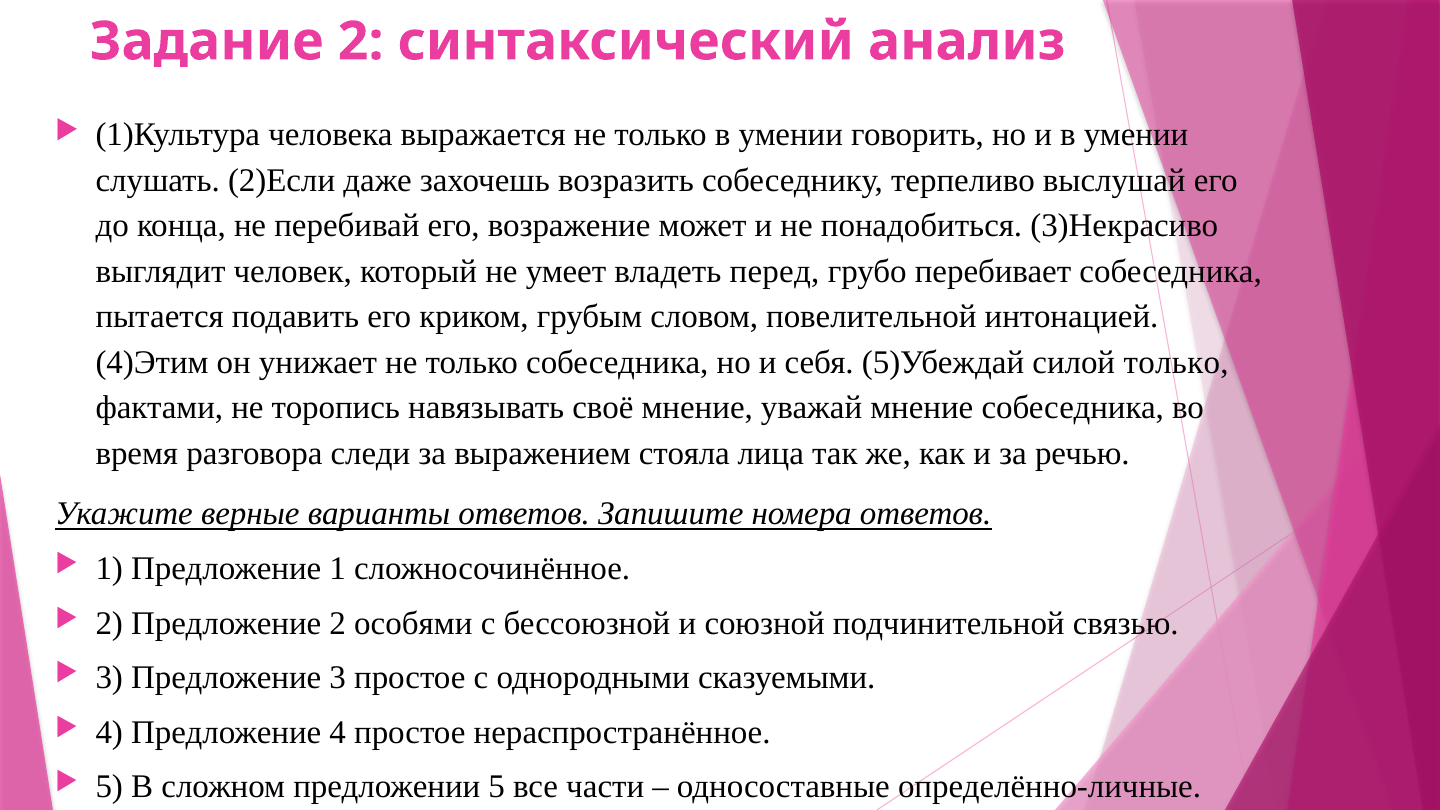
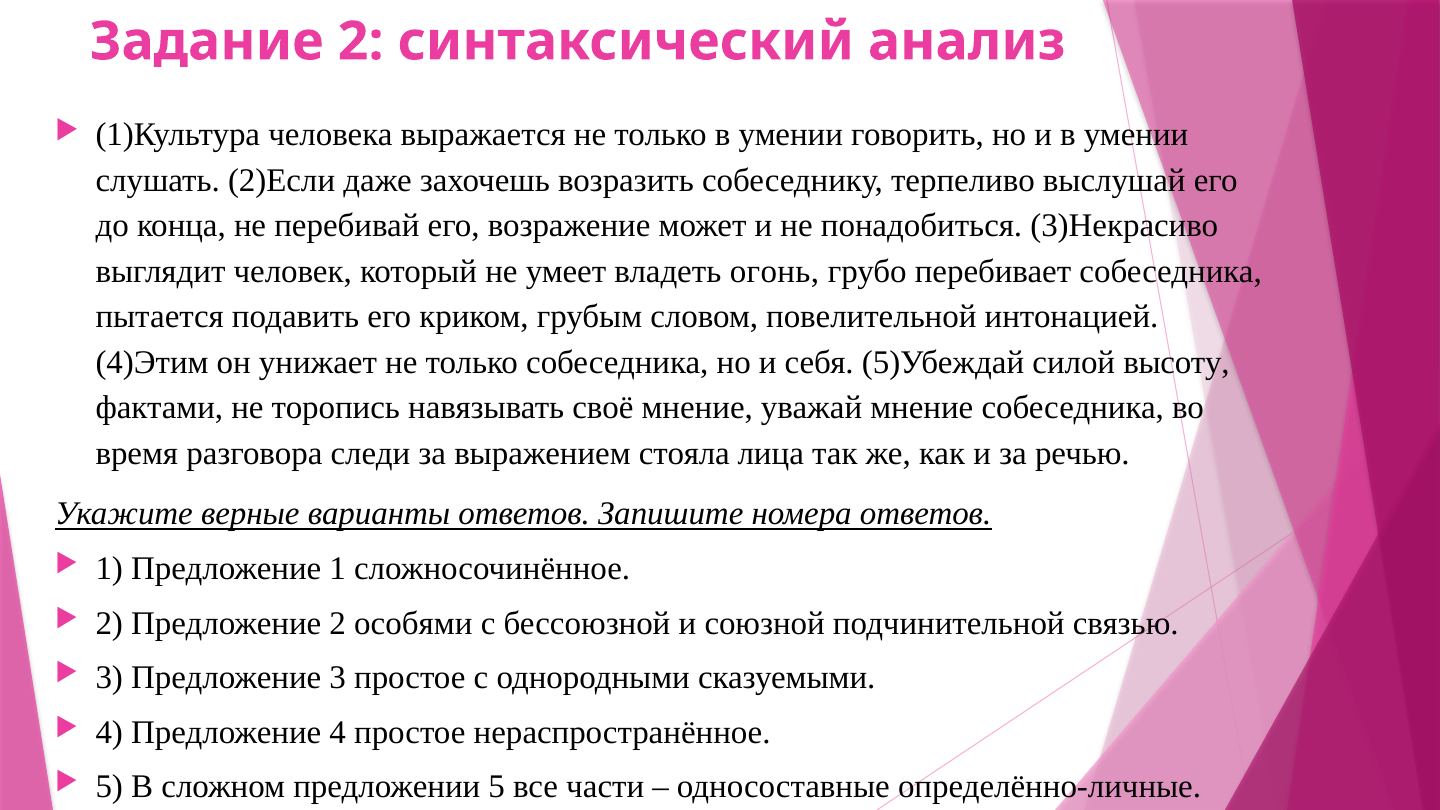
перед: перед -> огонь (774, 272)
силой только: только -> высоту (1176, 363)
